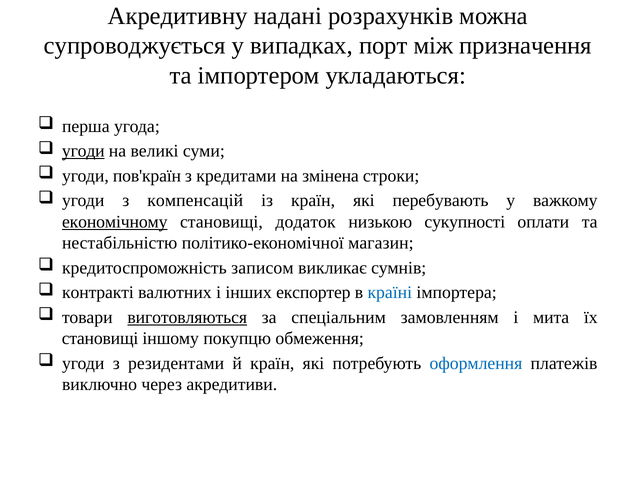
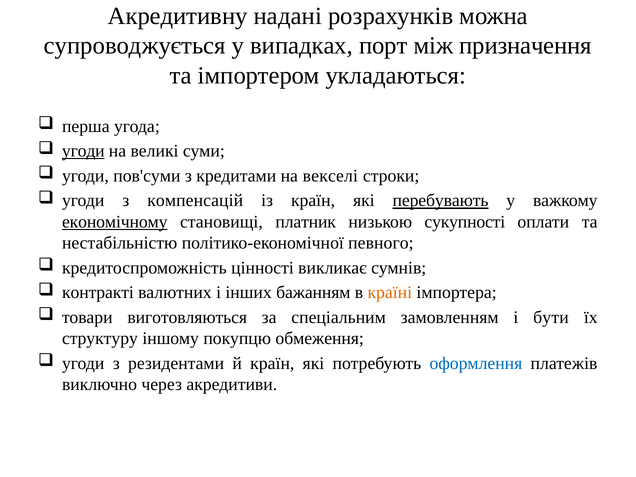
пов'країн: пов'країн -> пов'суми (147, 176)
змінена: змінена -> векселі (330, 176)
перебувають underline: none -> present (441, 201)
додаток: додаток -> платник (306, 222)
магазин: магазин -> певного (381, 243)
записом: записом -> цінності (262, 268)
експортер: експортер -> бажанням (313, 293)
країні colour: blue -> orange (390, 293)
виготовляються underline: present -> none (187, 317)
мита: мита -> бути (551, 317)
становищі: становищі -> структуру (100, 339)
